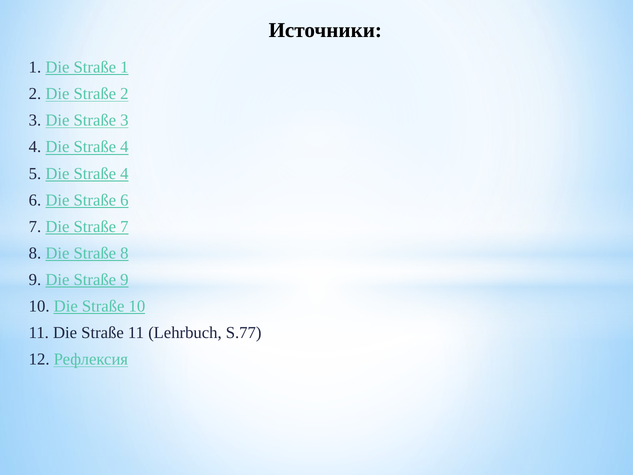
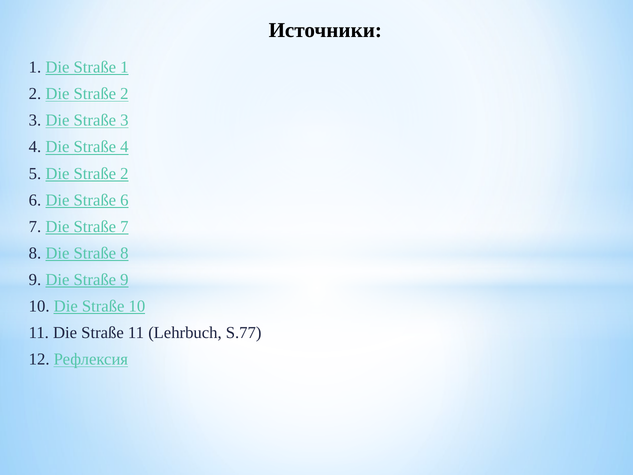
5 Die Straße 4: 4 -> 2 (124, 173)
